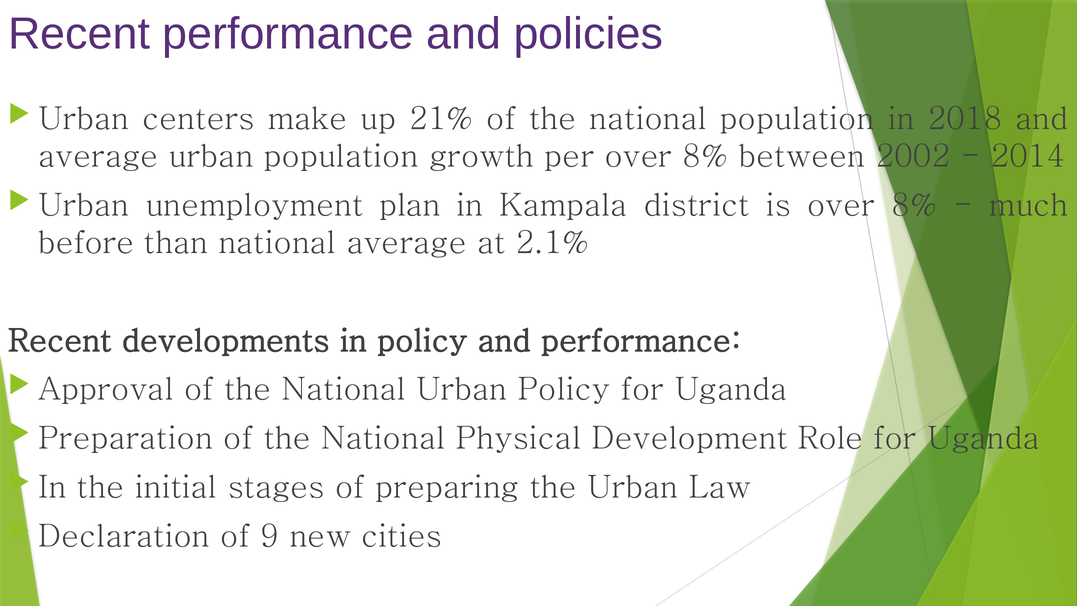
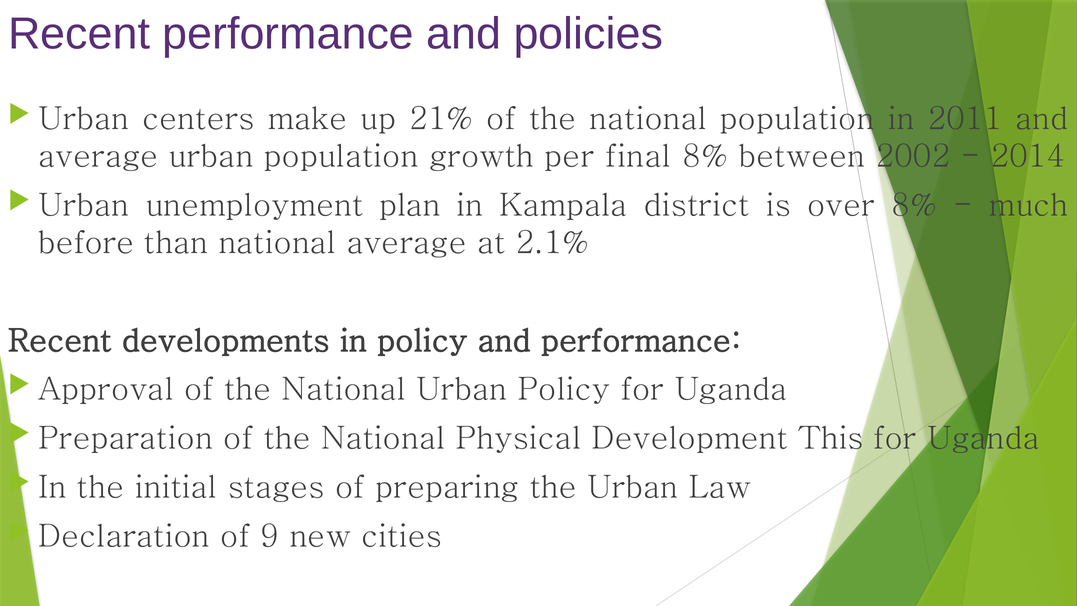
2018: 2018 -> 2011 (965, 119)
per over: over -> final (638, 156)
Role: Role -> This (831, 438)
